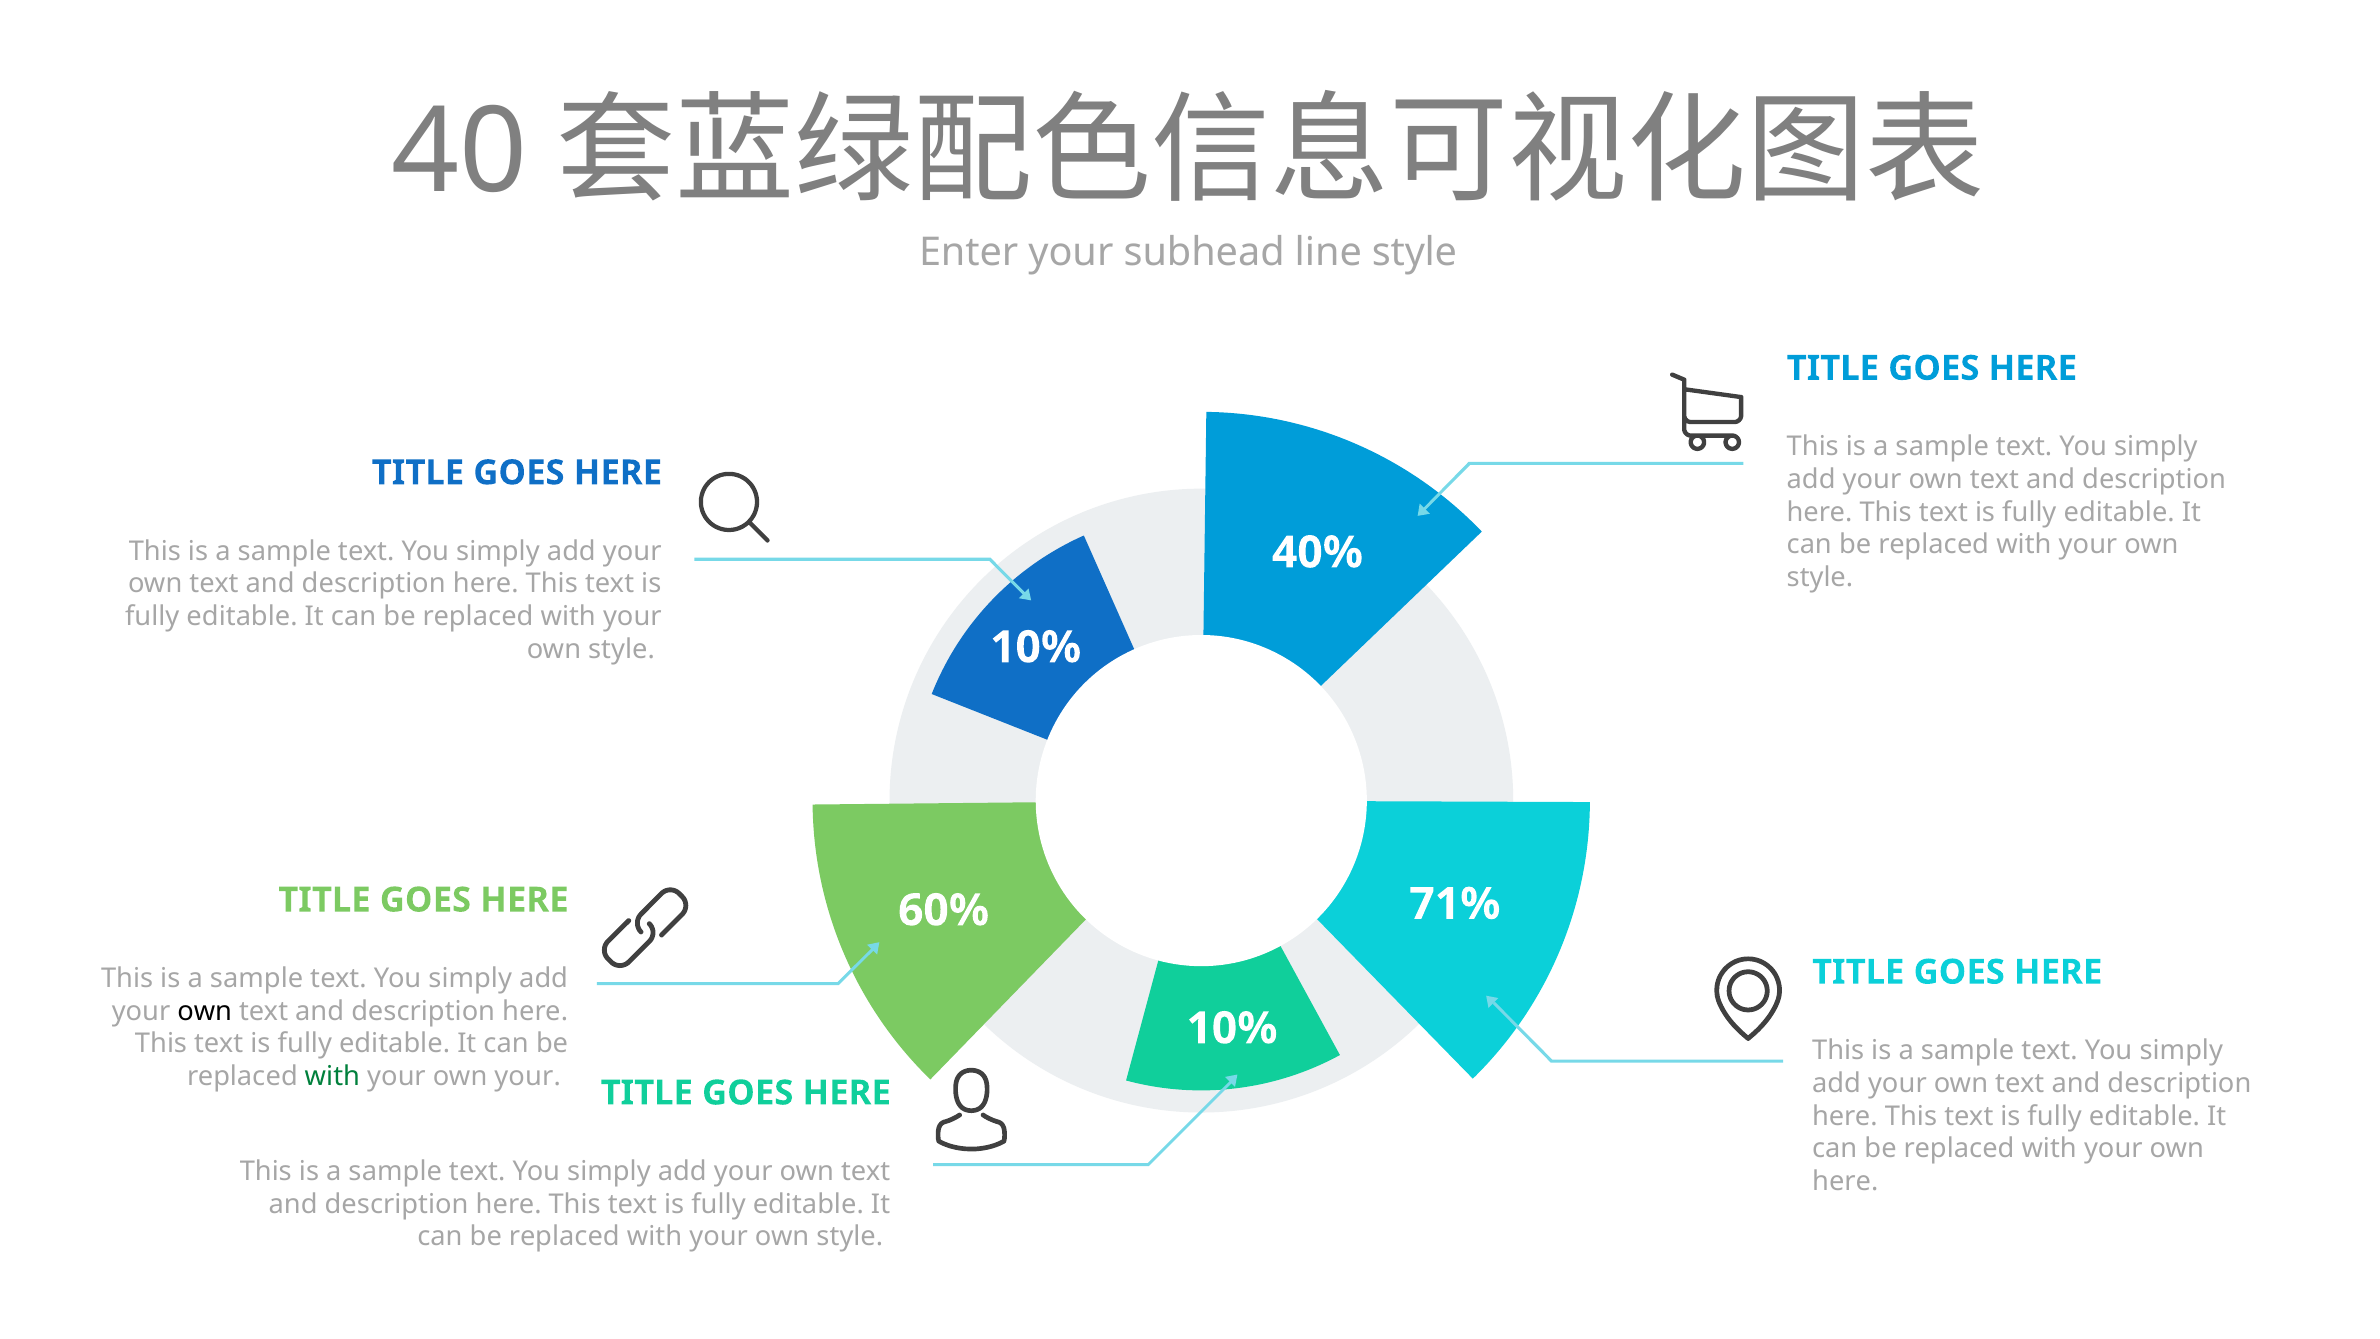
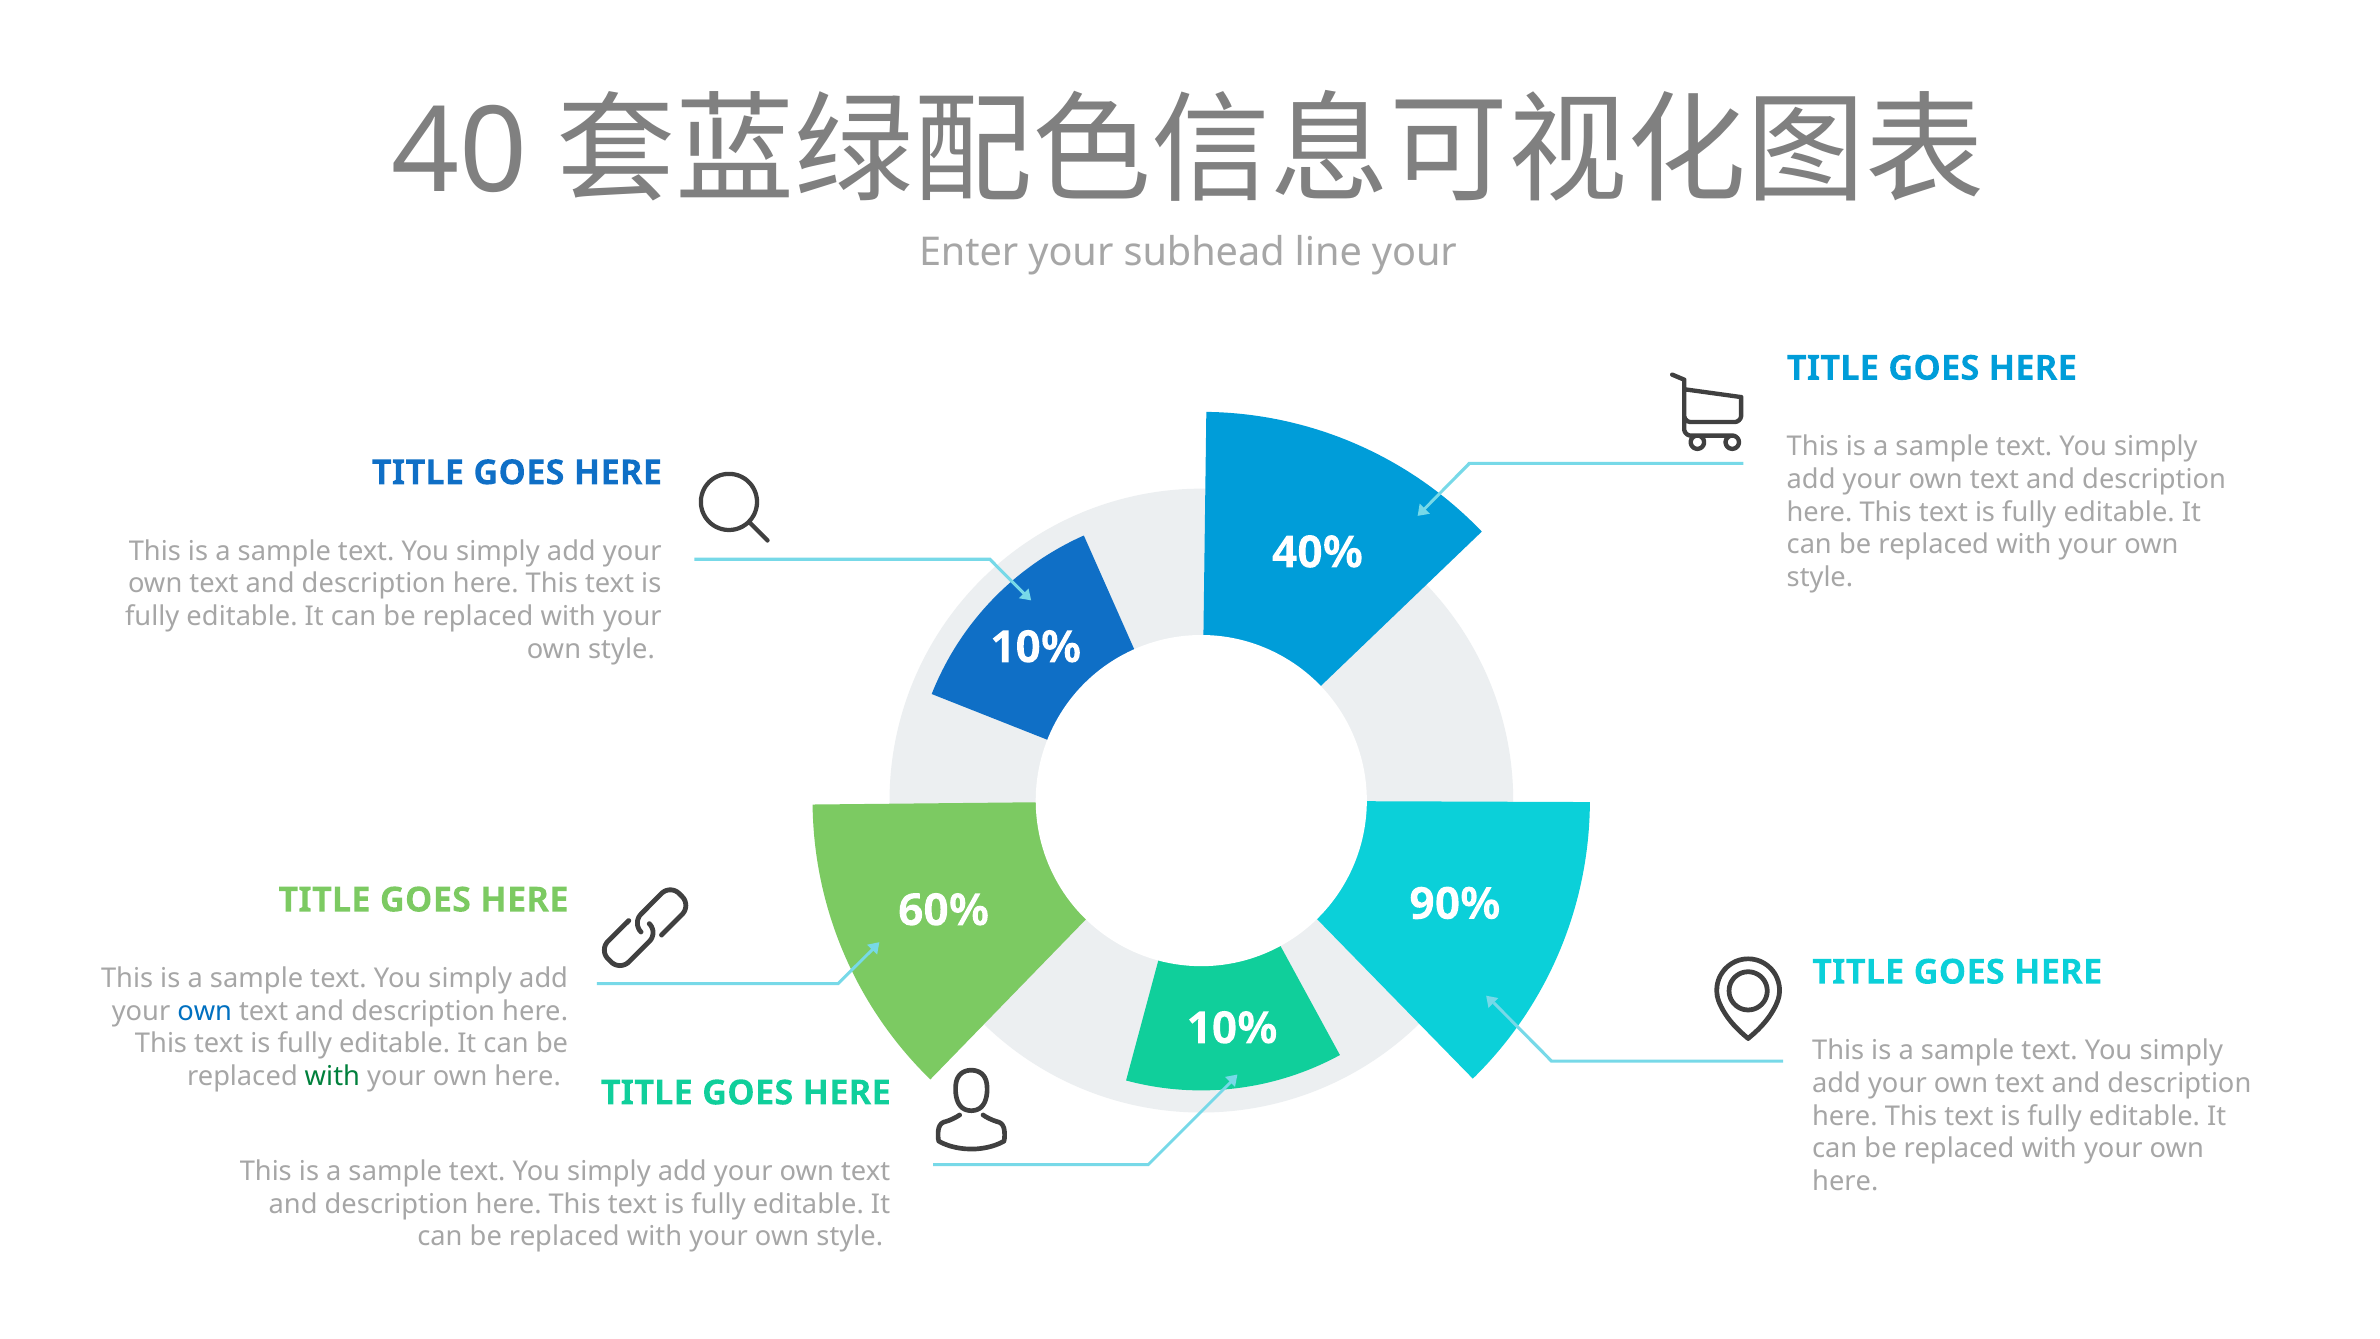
line style: style -> your (1414, 252)
71%: 71% -> 90% (1455, 904)
own colour: black -> blue (205, 1011)
your: your -> here (528, 1076)
